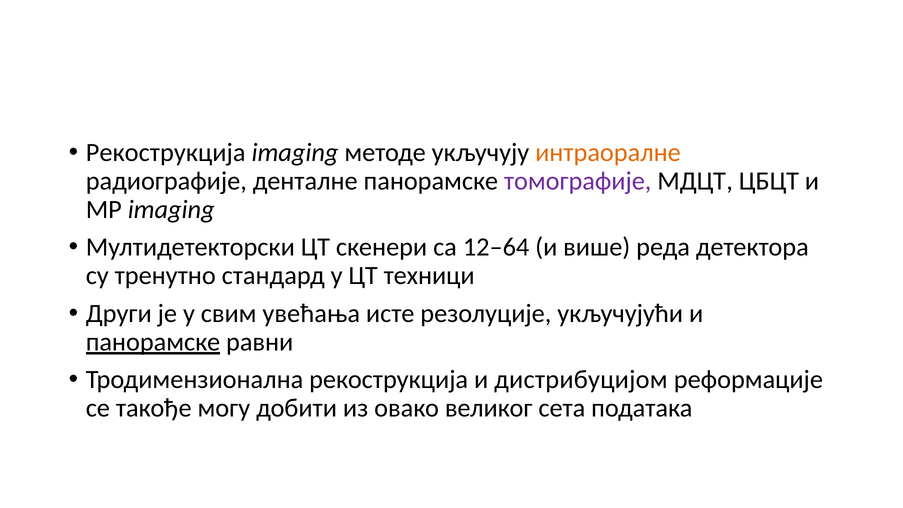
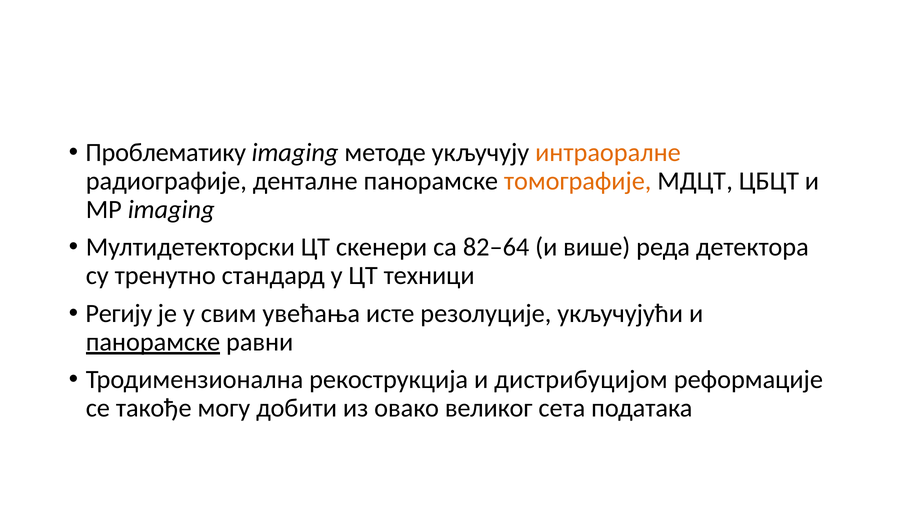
Рекострукција: Рекострукција -> Проблематику (166, 153)
томографије colour: purple -> orange (578, 181)
12–64: 12–64 -> 82–64 (496, 247)
Други: Други -> Регију (119, 313)
